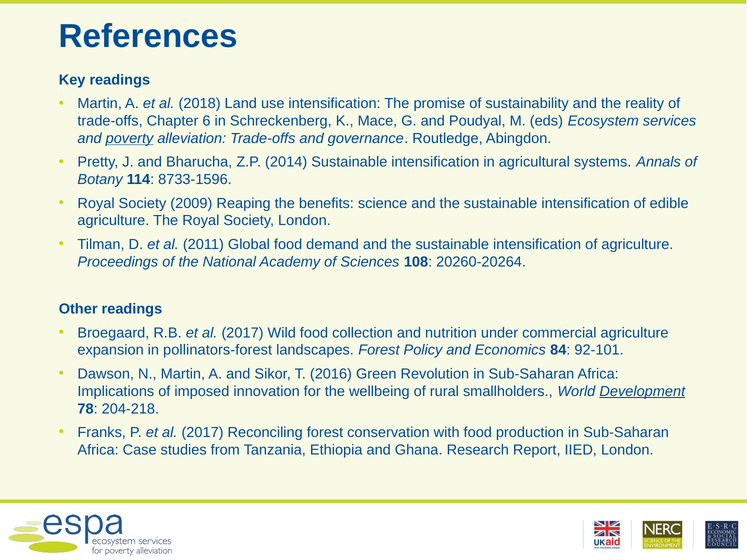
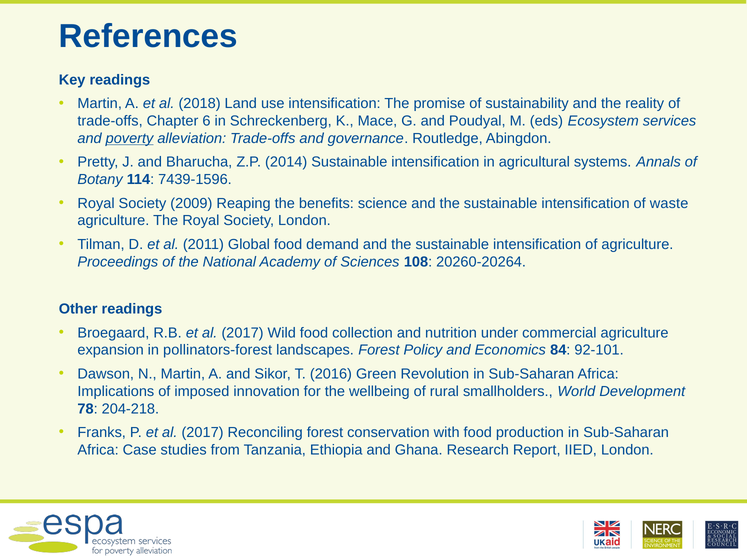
8733-1596: 8733-1596 -> 7439-1596 (195, 180)
edible: edible -> waste (669, 203)
Development underline: present -> none (642, 391)
